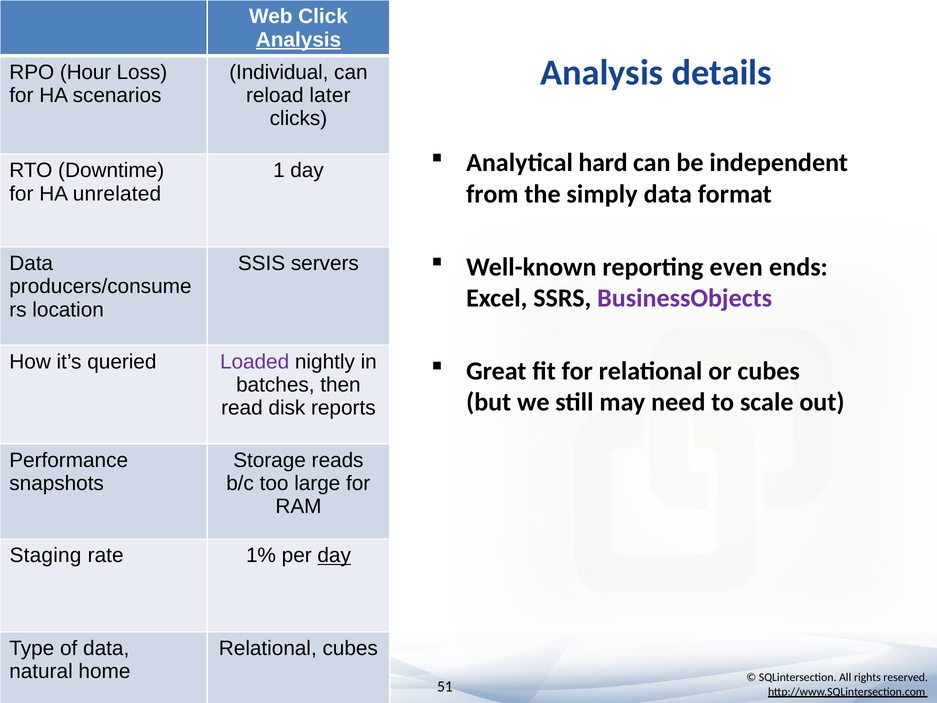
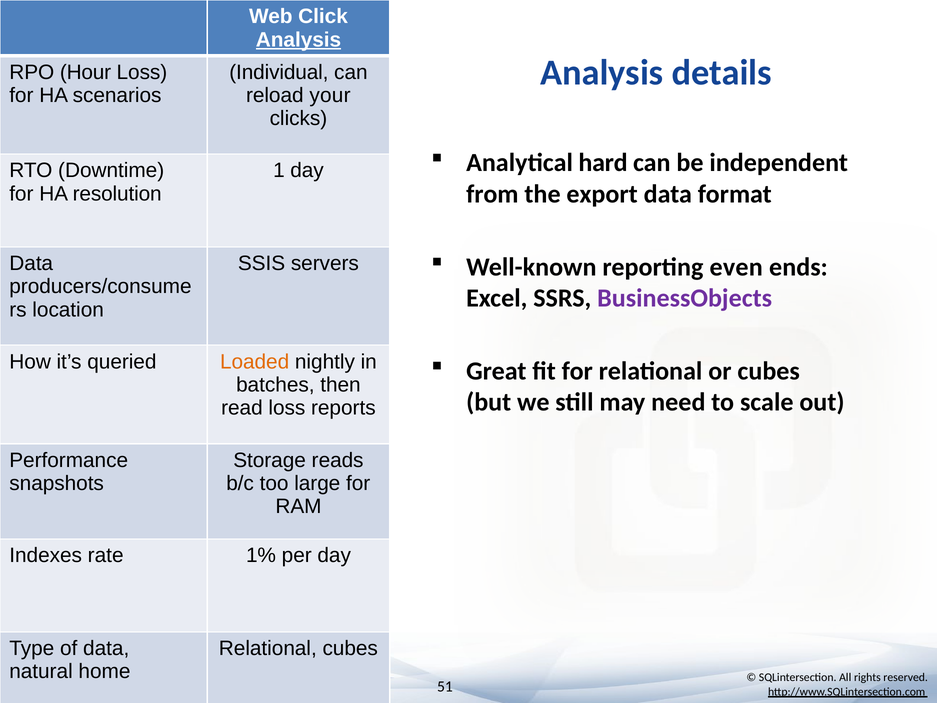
later: later -> your (330, 95)
simply: simply -> export (602, 194)
unrelated: unrelated -> resolution (117, 194)
Loaded colour: purple -> orange (255, 362)
read disk: disk -> loss (287, 408)
Staging: Staging -> Indexes (46, 555)
day underline: present -> none (334, 555)
